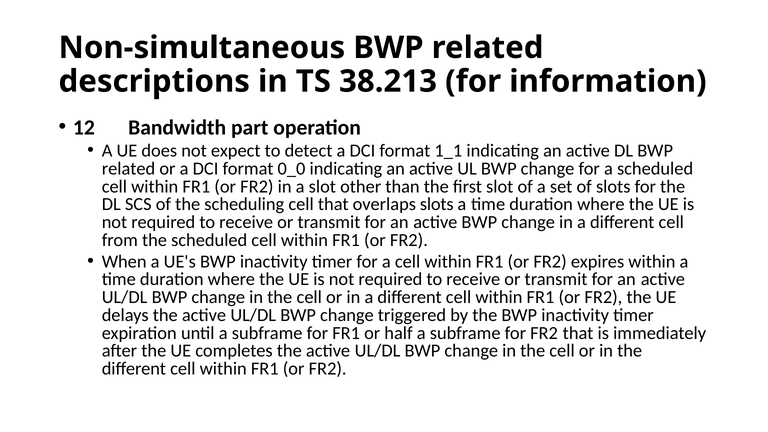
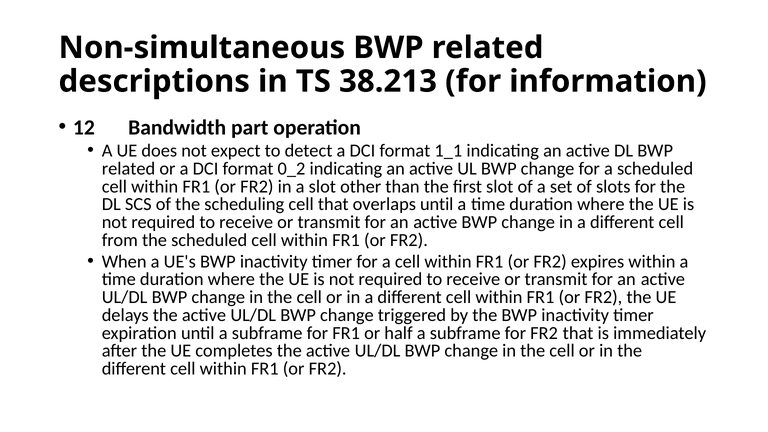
0_0: 0_0 -> 0_2 (291, 169)
overlaps slots: slots -> until (437, 204)
